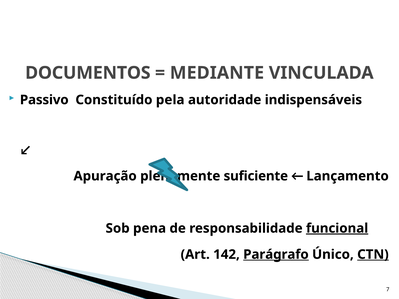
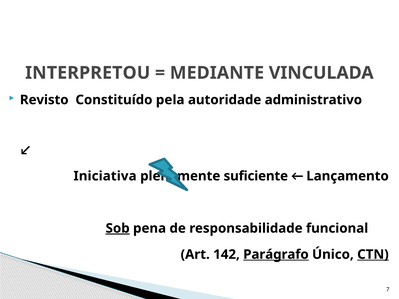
DOCUMENTOS: DOCUMENTOS -> INTERPRETOU (88, 73)
Passivo: Passivo -> Revisto (44, 100)
indispensáveis: indispensáveis -> administrativo (313, 100)
Apuração: Apuração -> Iniciativa (105, 176)
Sob underline: none -> present (118, 228)
funcional underline: present -> none (337, 228)
